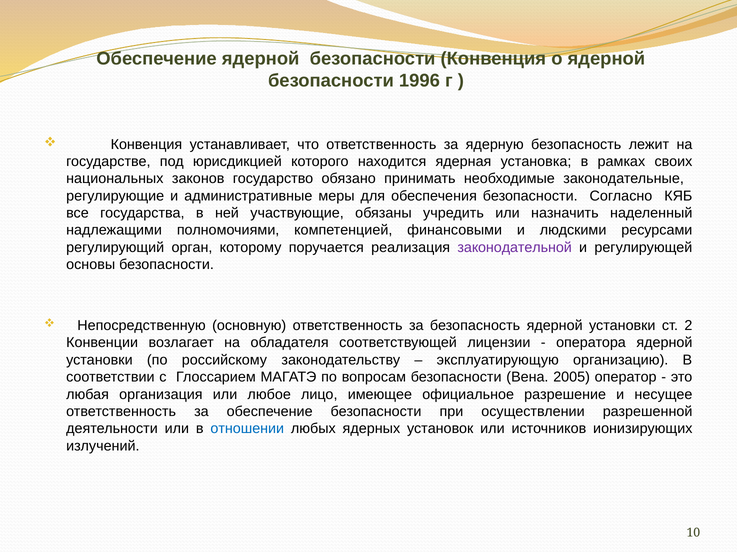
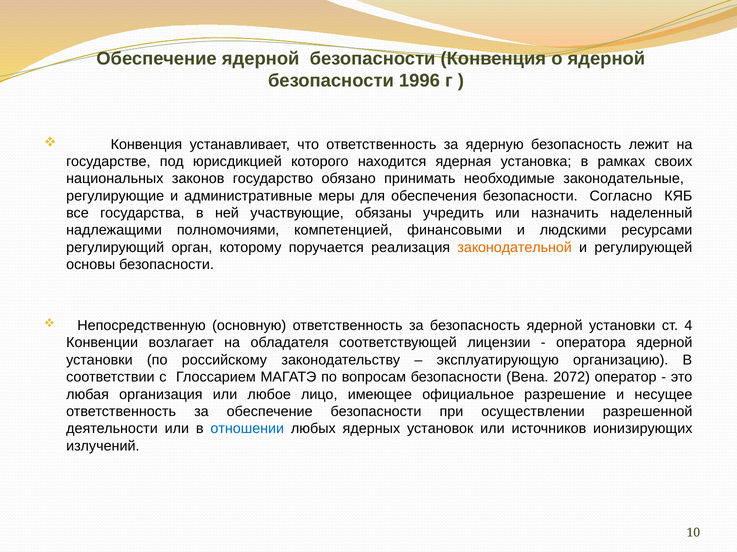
законодательной colour: purple -> orange (515, 248)
2: 2 -> 4 (688, 326)
2005: 2005 -> 2072 (572, 378)
